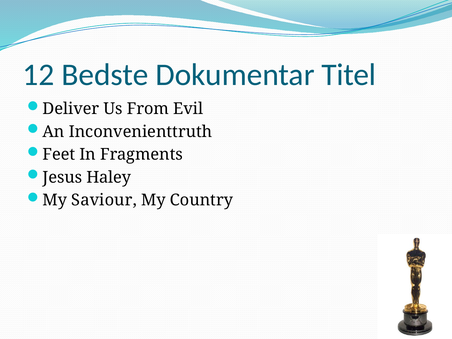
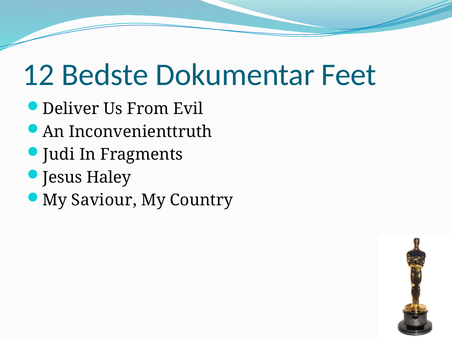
Titel: Titel -> Feet (349, 75)
Feet: Feet -> Judi (59, 154)
